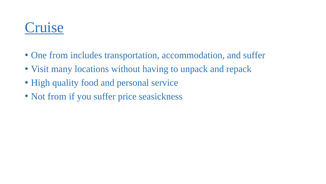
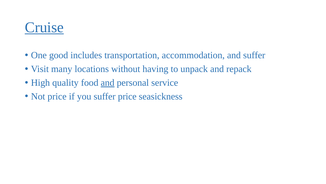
One from: from -> good (59, 55)
and underline: none -> present (108, 82)
Not from: from -> price (57, 96)
